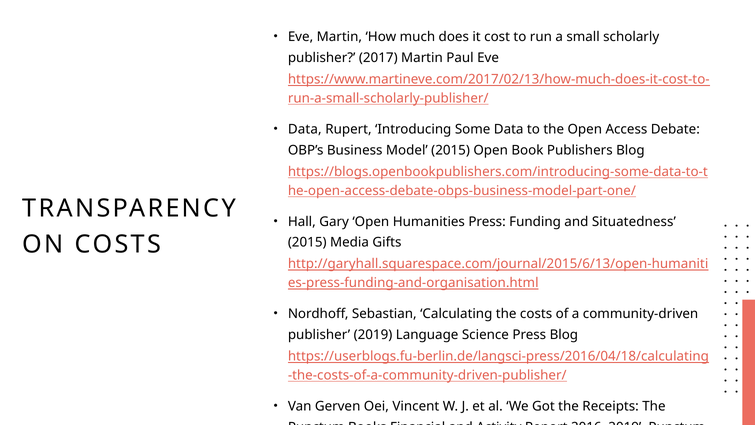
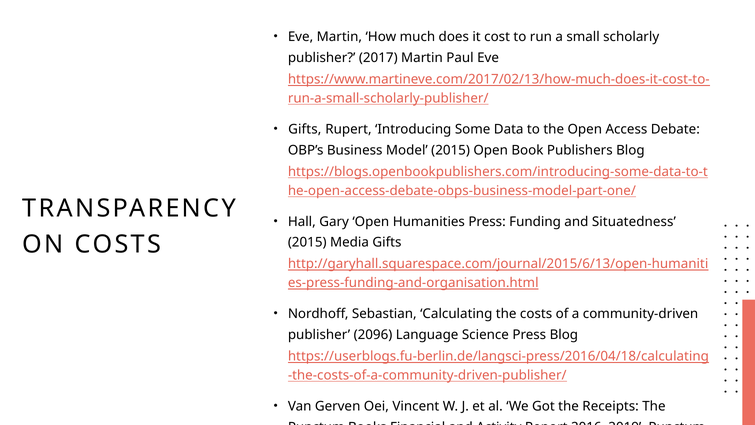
Data: Data -> Gifts (305, 129)
2019: 2019 -> 2096 (373, 335)
